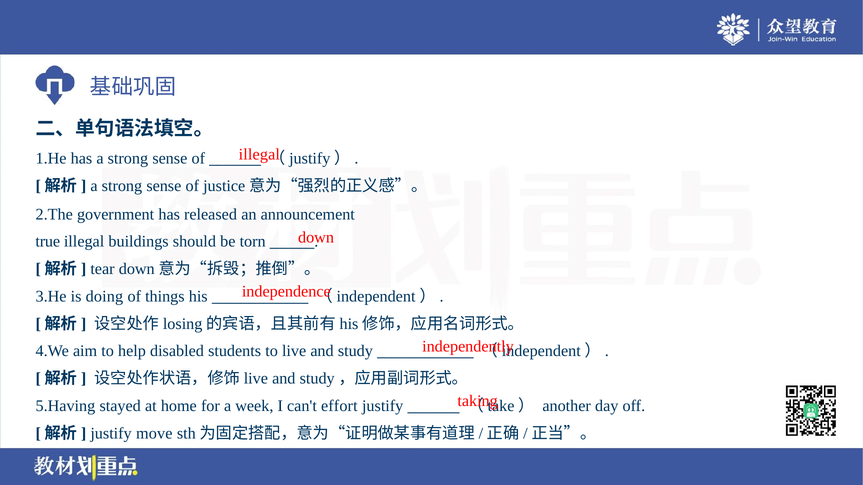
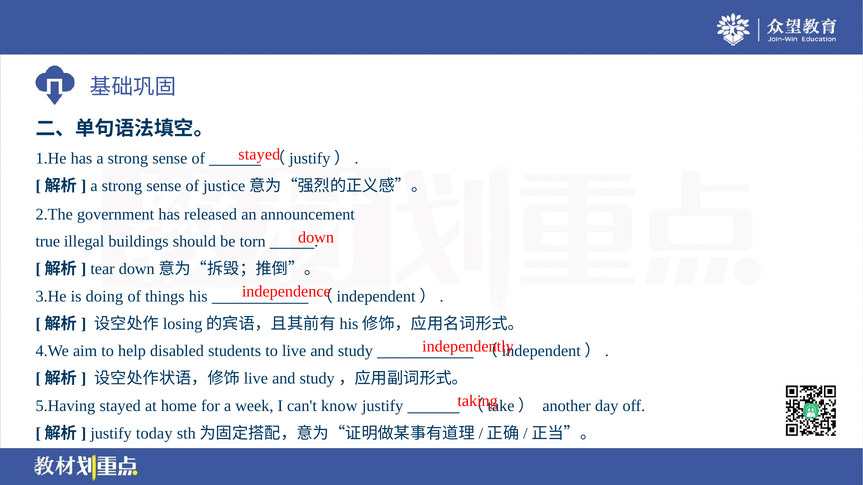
illegal: illegal -> stayed (259, 155)
effort: effort -> know (339, 406)
move: move -> today (154, 434)
